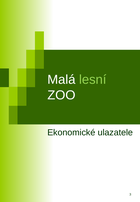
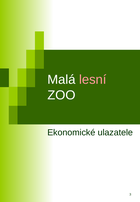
lesní colour: light green -> pink (93, 80)
